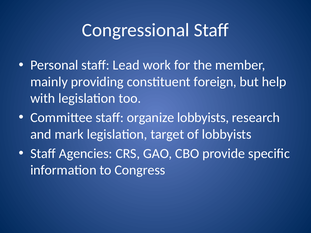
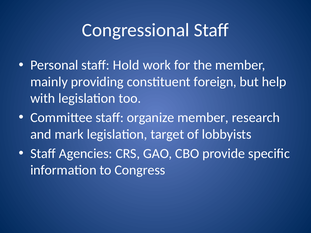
Lead: Lead -> Hold (126, 65)
organize lobbyists: lobbyists -> member (203, 118)
